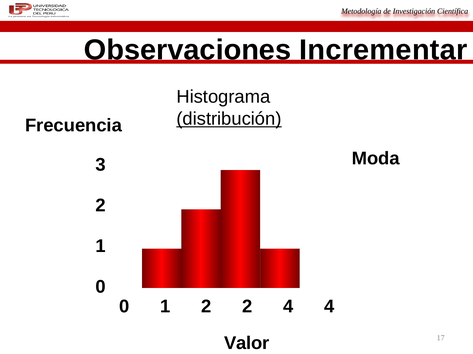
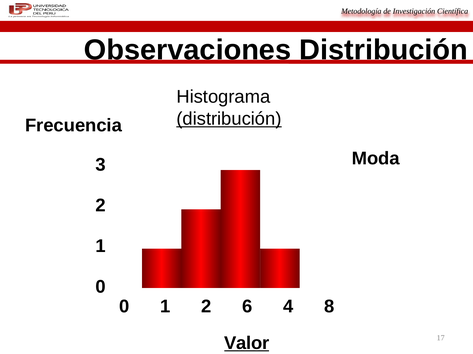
Observaciones Incrementar: Incrementar -> Distribución (383, 50)
2 2: 2 -> 6 (247, 307)
0 4: 4 -> 8 (329, 307)
Valor underline: none -> present (247, 344)
